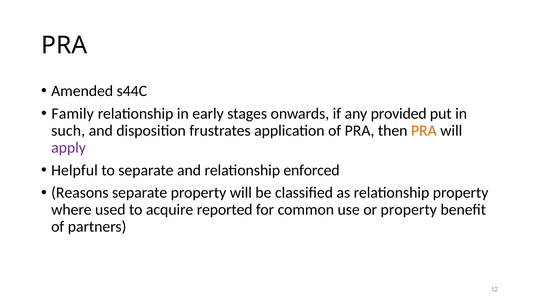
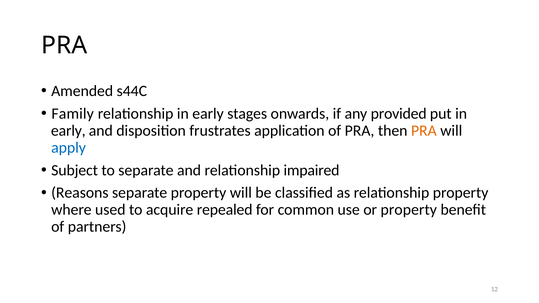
such: such -> early (68, 131)
apply colour: purple -> blue (69, 148)
Helpful: Helpful -> Subject (75, 170)
enforced: enforced -> impaired (312, 170)
reported: reported -> repealed (225, 210)
